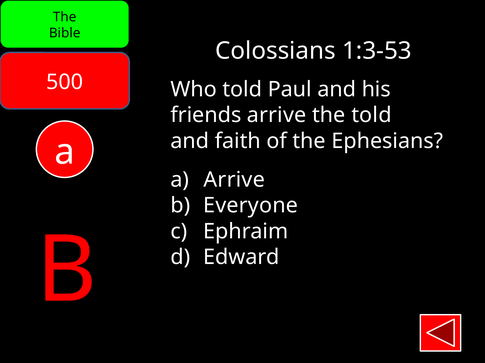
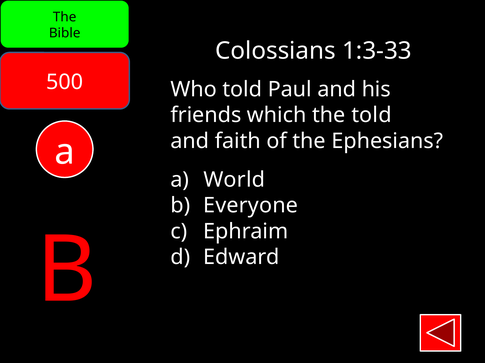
1:3-53: 1:3-53 -> 1:3-33 (377, 51)
friends arrive: arrive -> which (277, 115)
a Arrive: Arrive -> World (234, 180)
